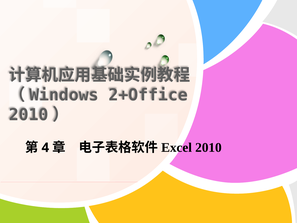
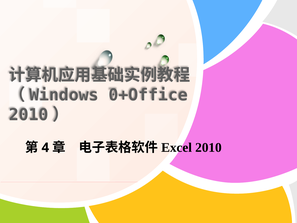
2+Office: 2+Office -> 0+Office (148, 95)
